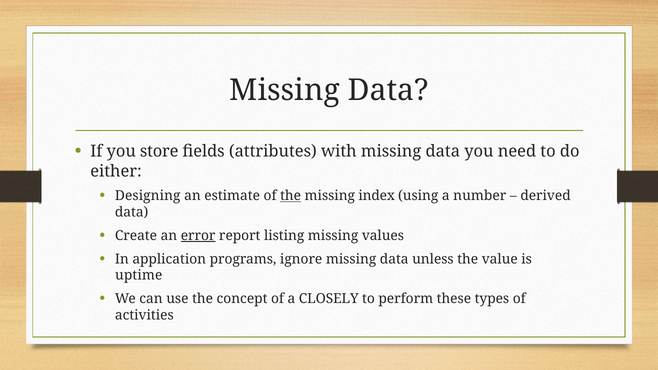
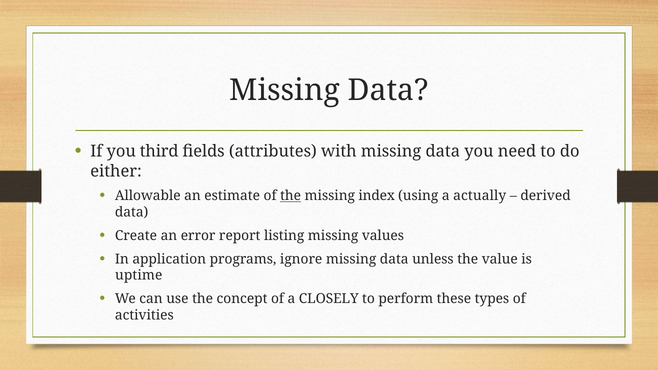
store: store -> third (159, 151)
Designing: Designing -> Allowable (148, 196)
number: number -> actually (480, 196)
error underline: present -> none (198, 236)
